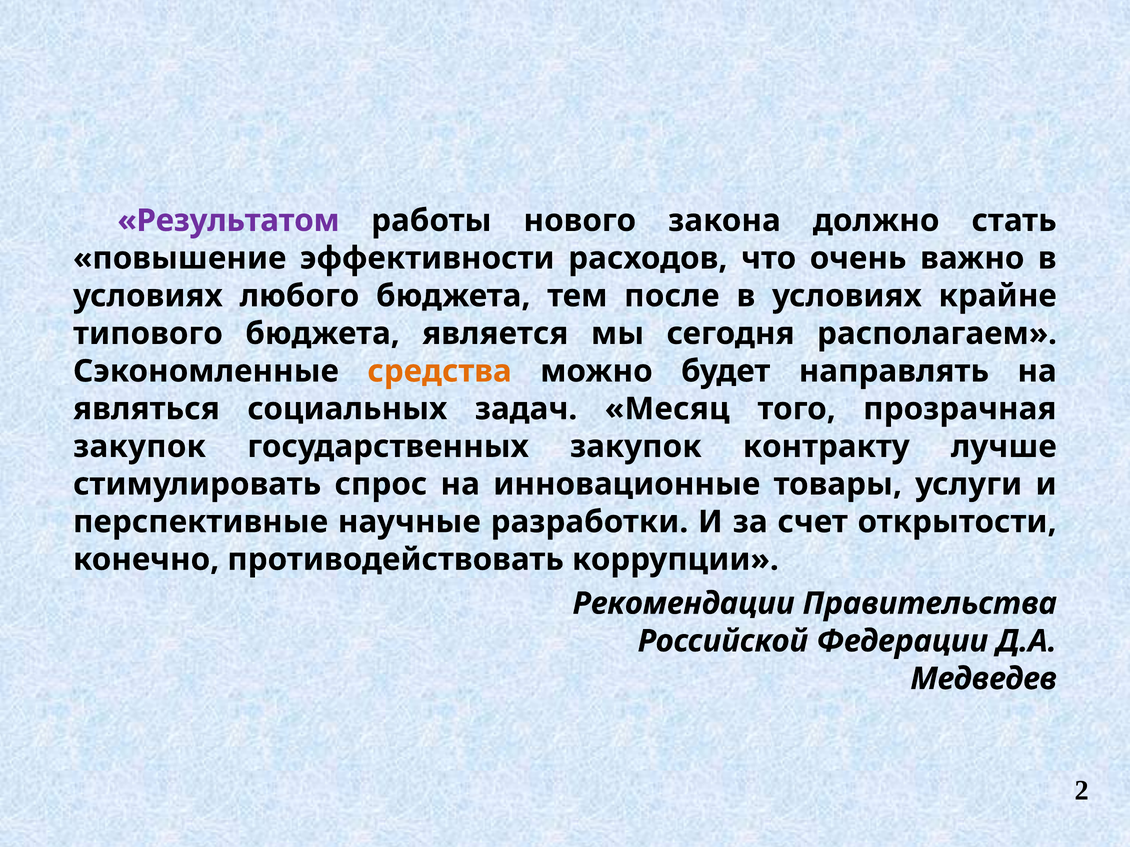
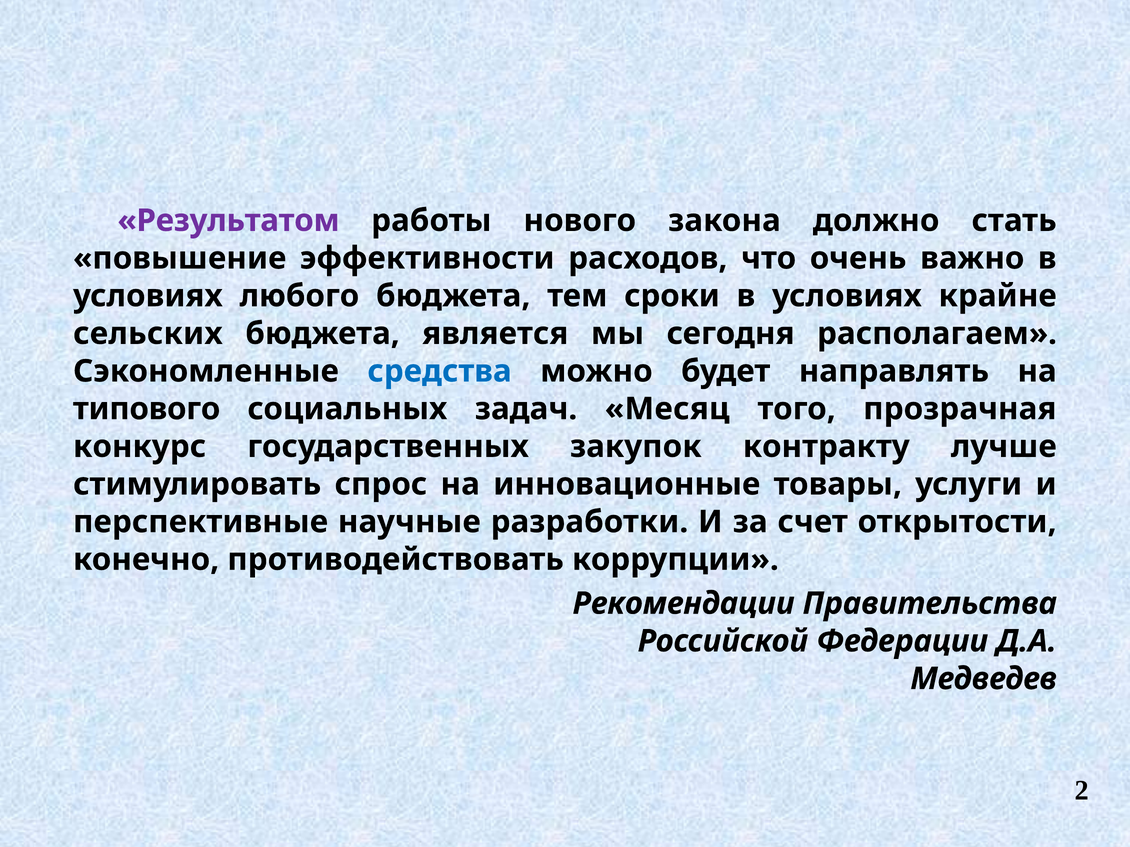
после: после -> сроки (672, 296)
типового: типового -> сельских (148, 334)
средства colour: orange -> blue (440, 371)
являться: являться -> типового (147, 409)
закупок: закупок -> конкурс (140, 447)
